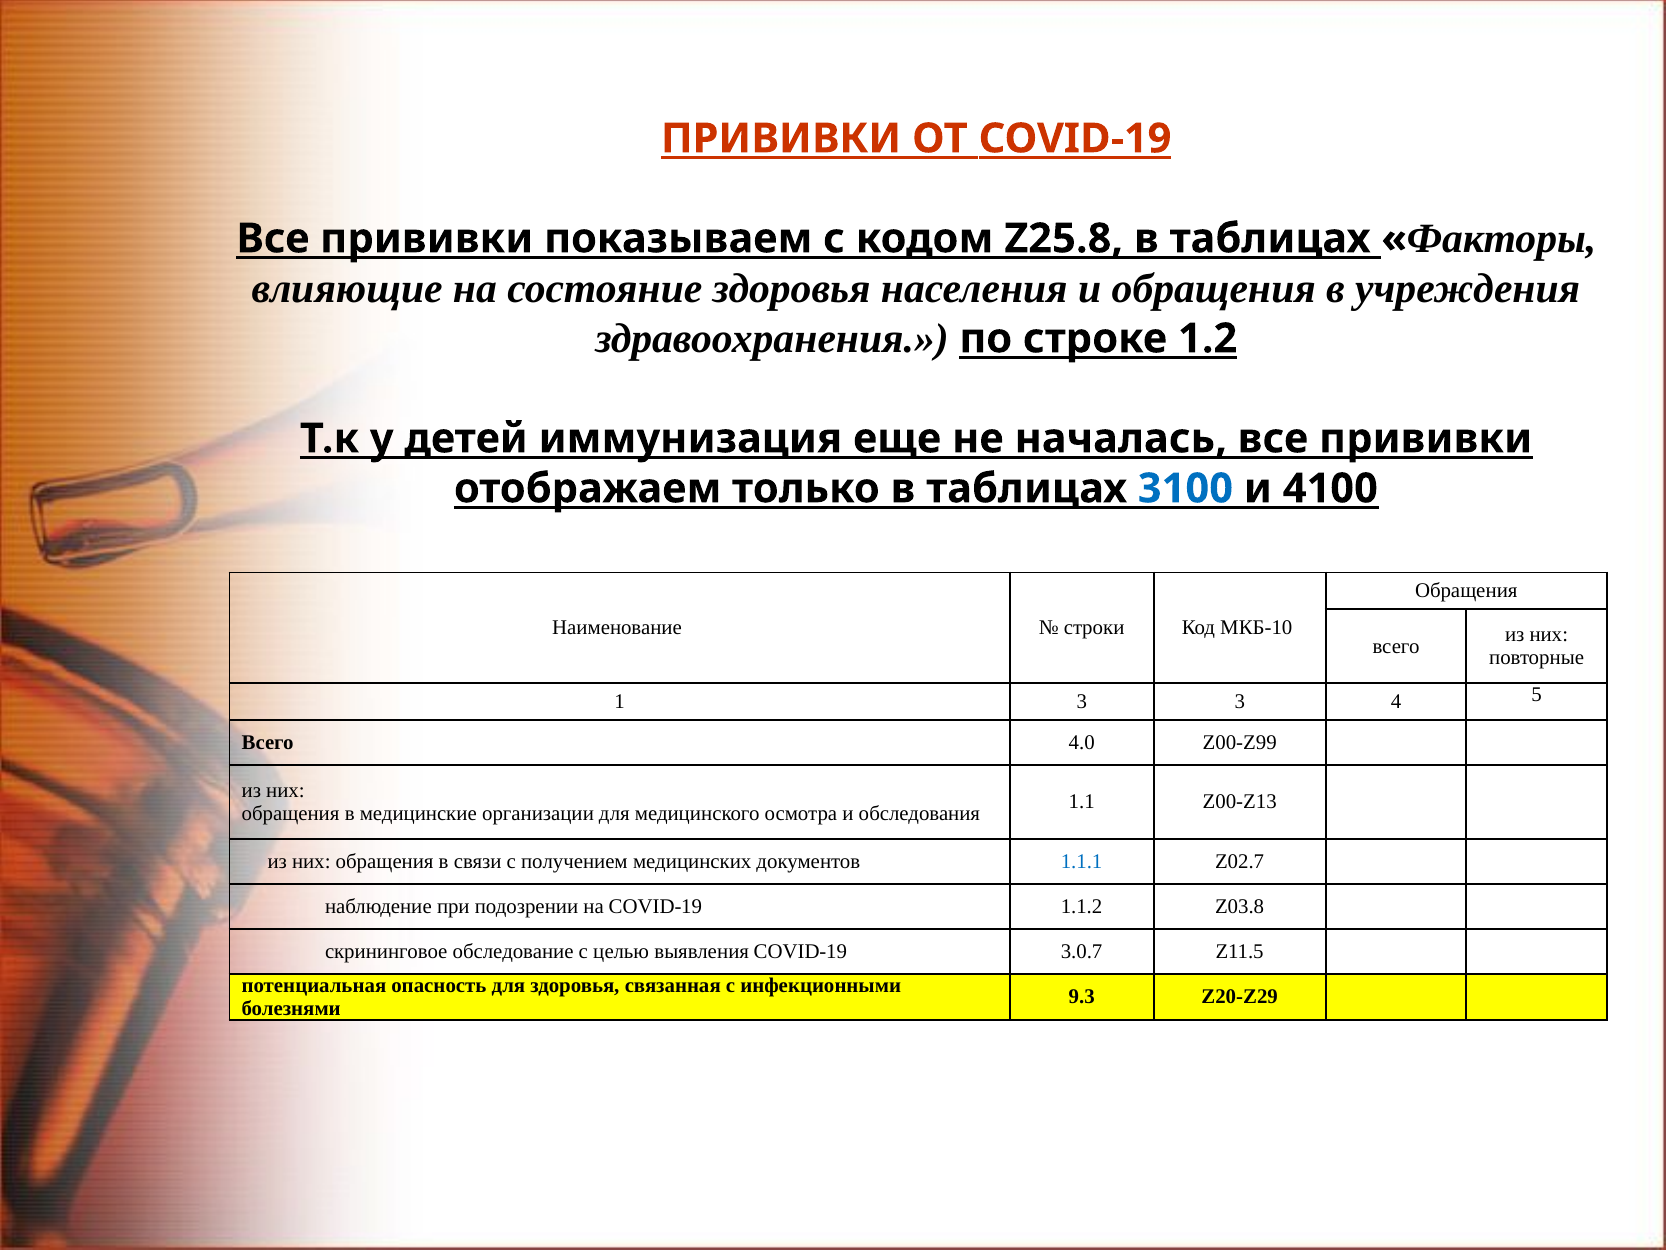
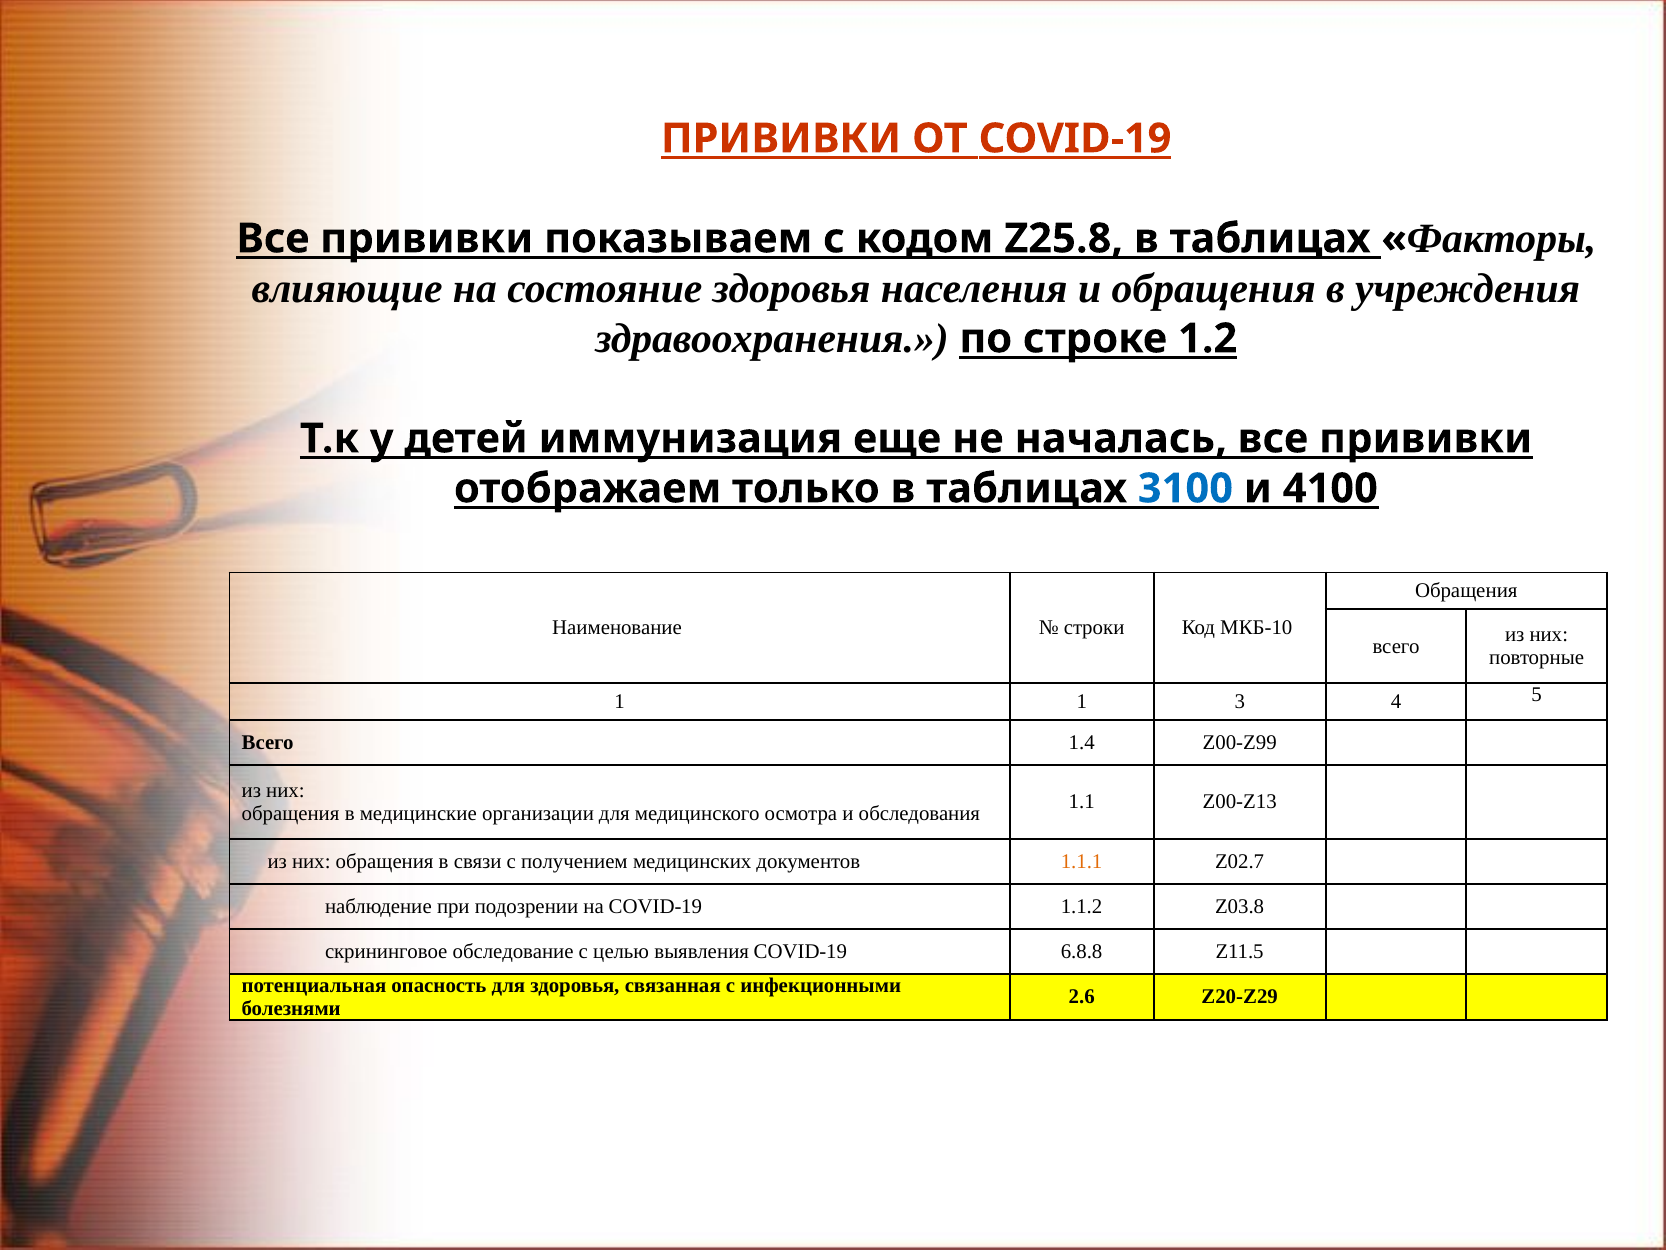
1 3: 3 -> 1 (1082, 701)
4.0: 4.0 -> 1.4 (1082, 742)
1.1.1 colour: blue -> orange (1082, 861)
3.0.7: 3.0.7 -> 6.8.8 (1082, 951)
9.3: 9.3 -> 2.6 (1082, 996)
